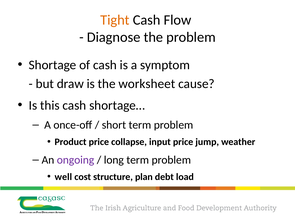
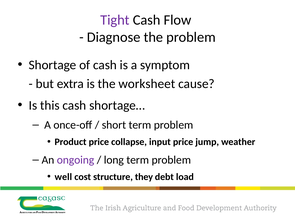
Tight colour: orange -> purple (115, 20)
draw: draw -> extra (70, 84)
plan: plan -> they (144, 177)
